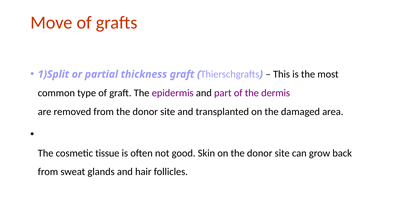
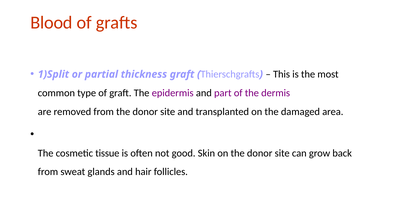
Move: Move -> Blood (51, 22)
